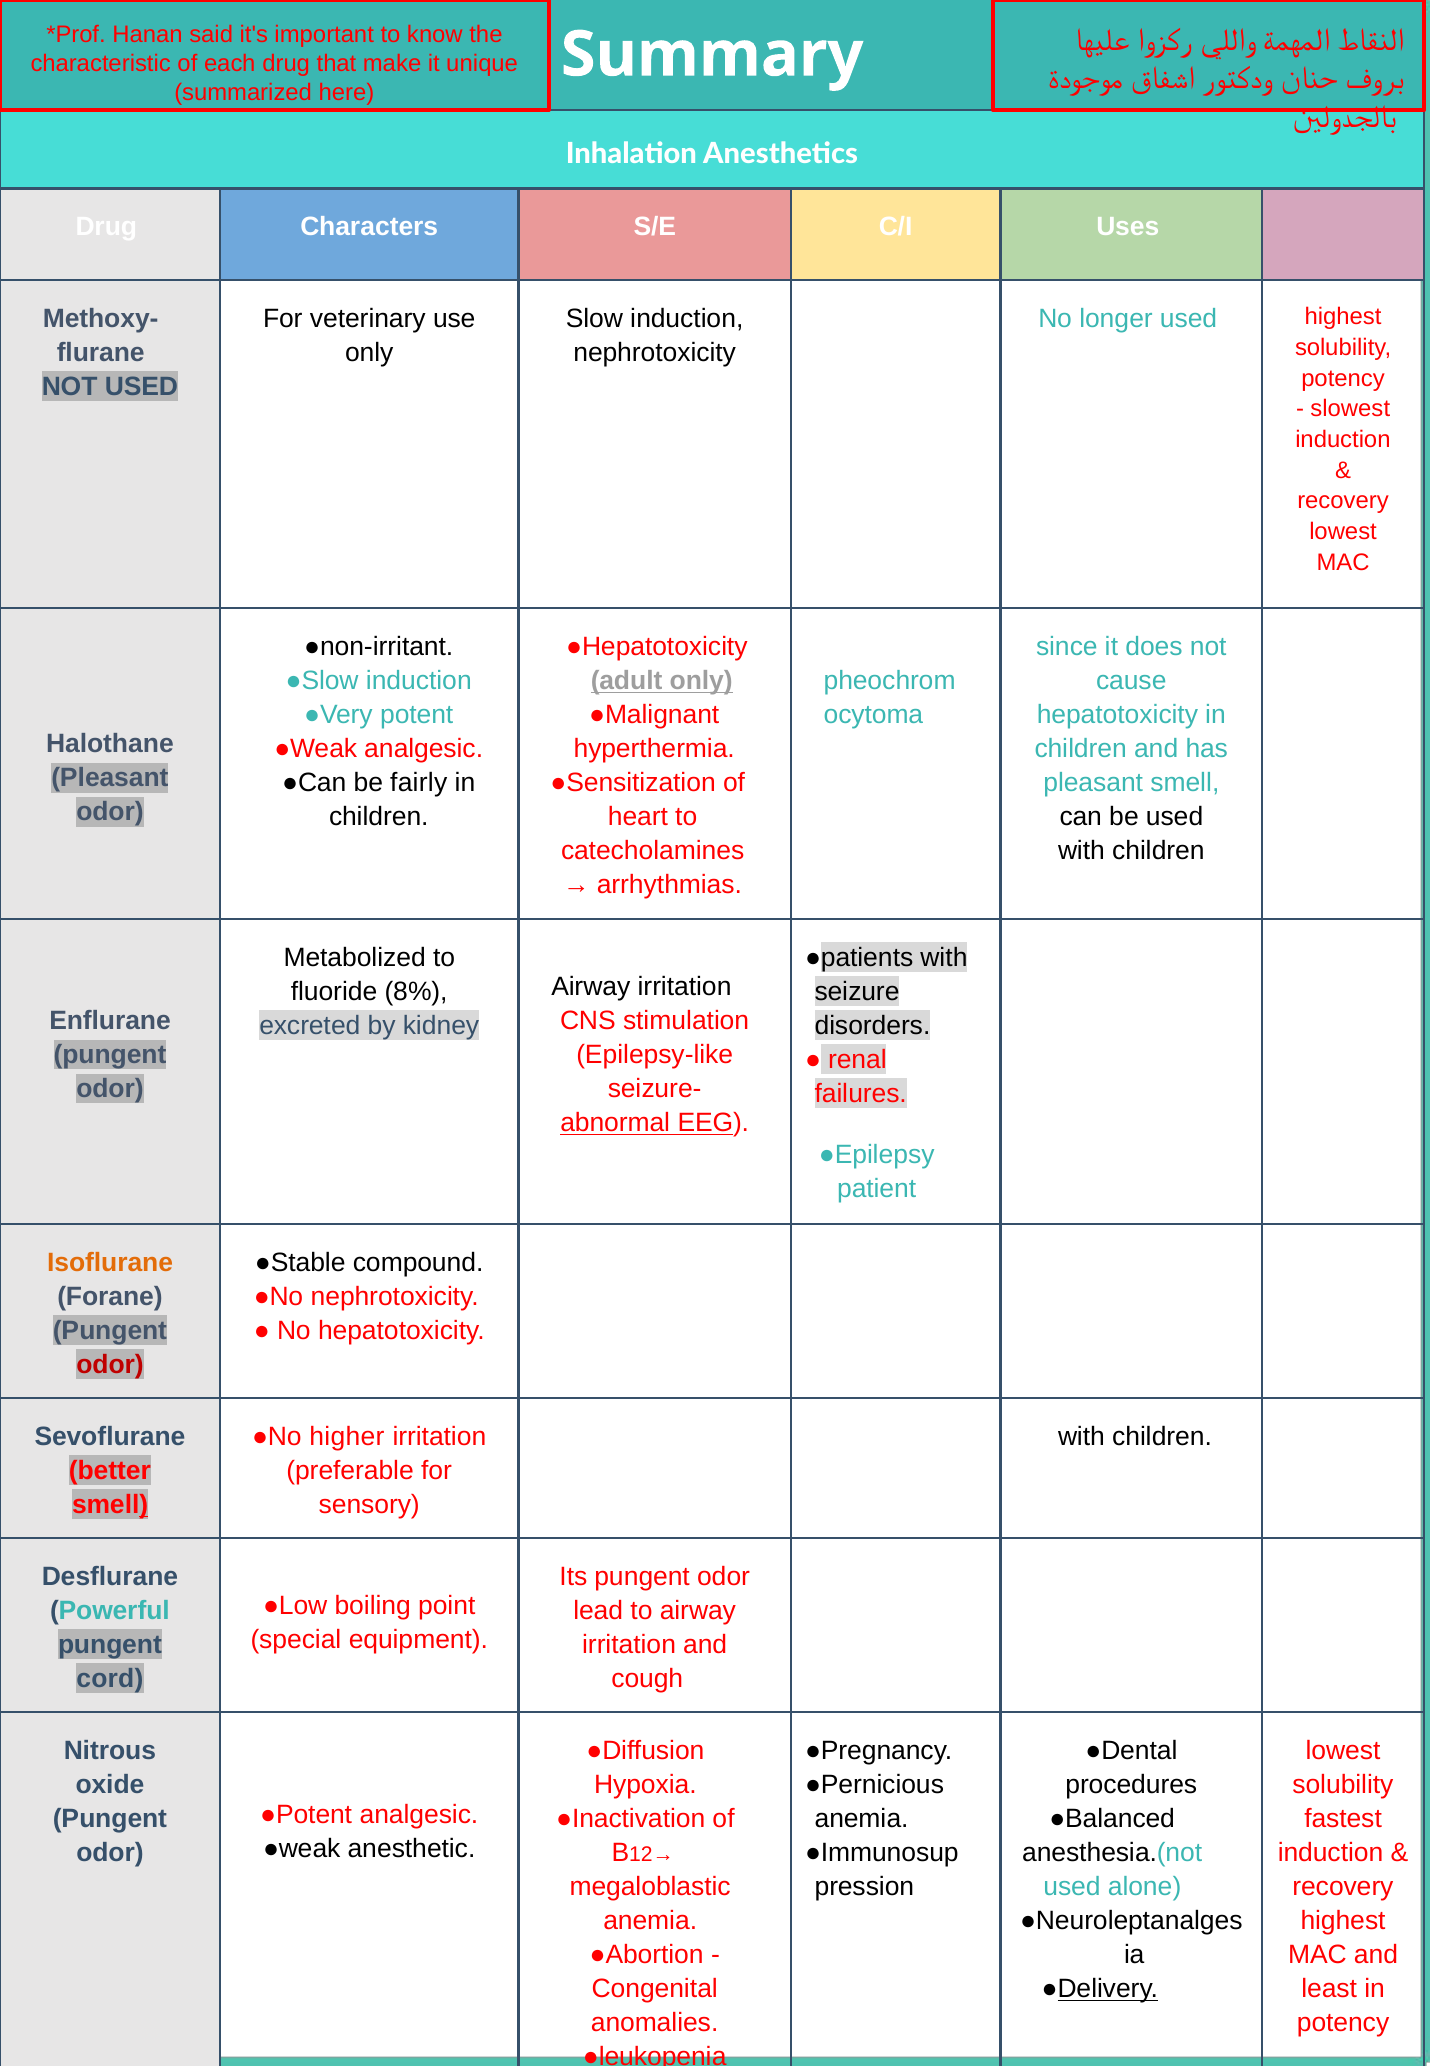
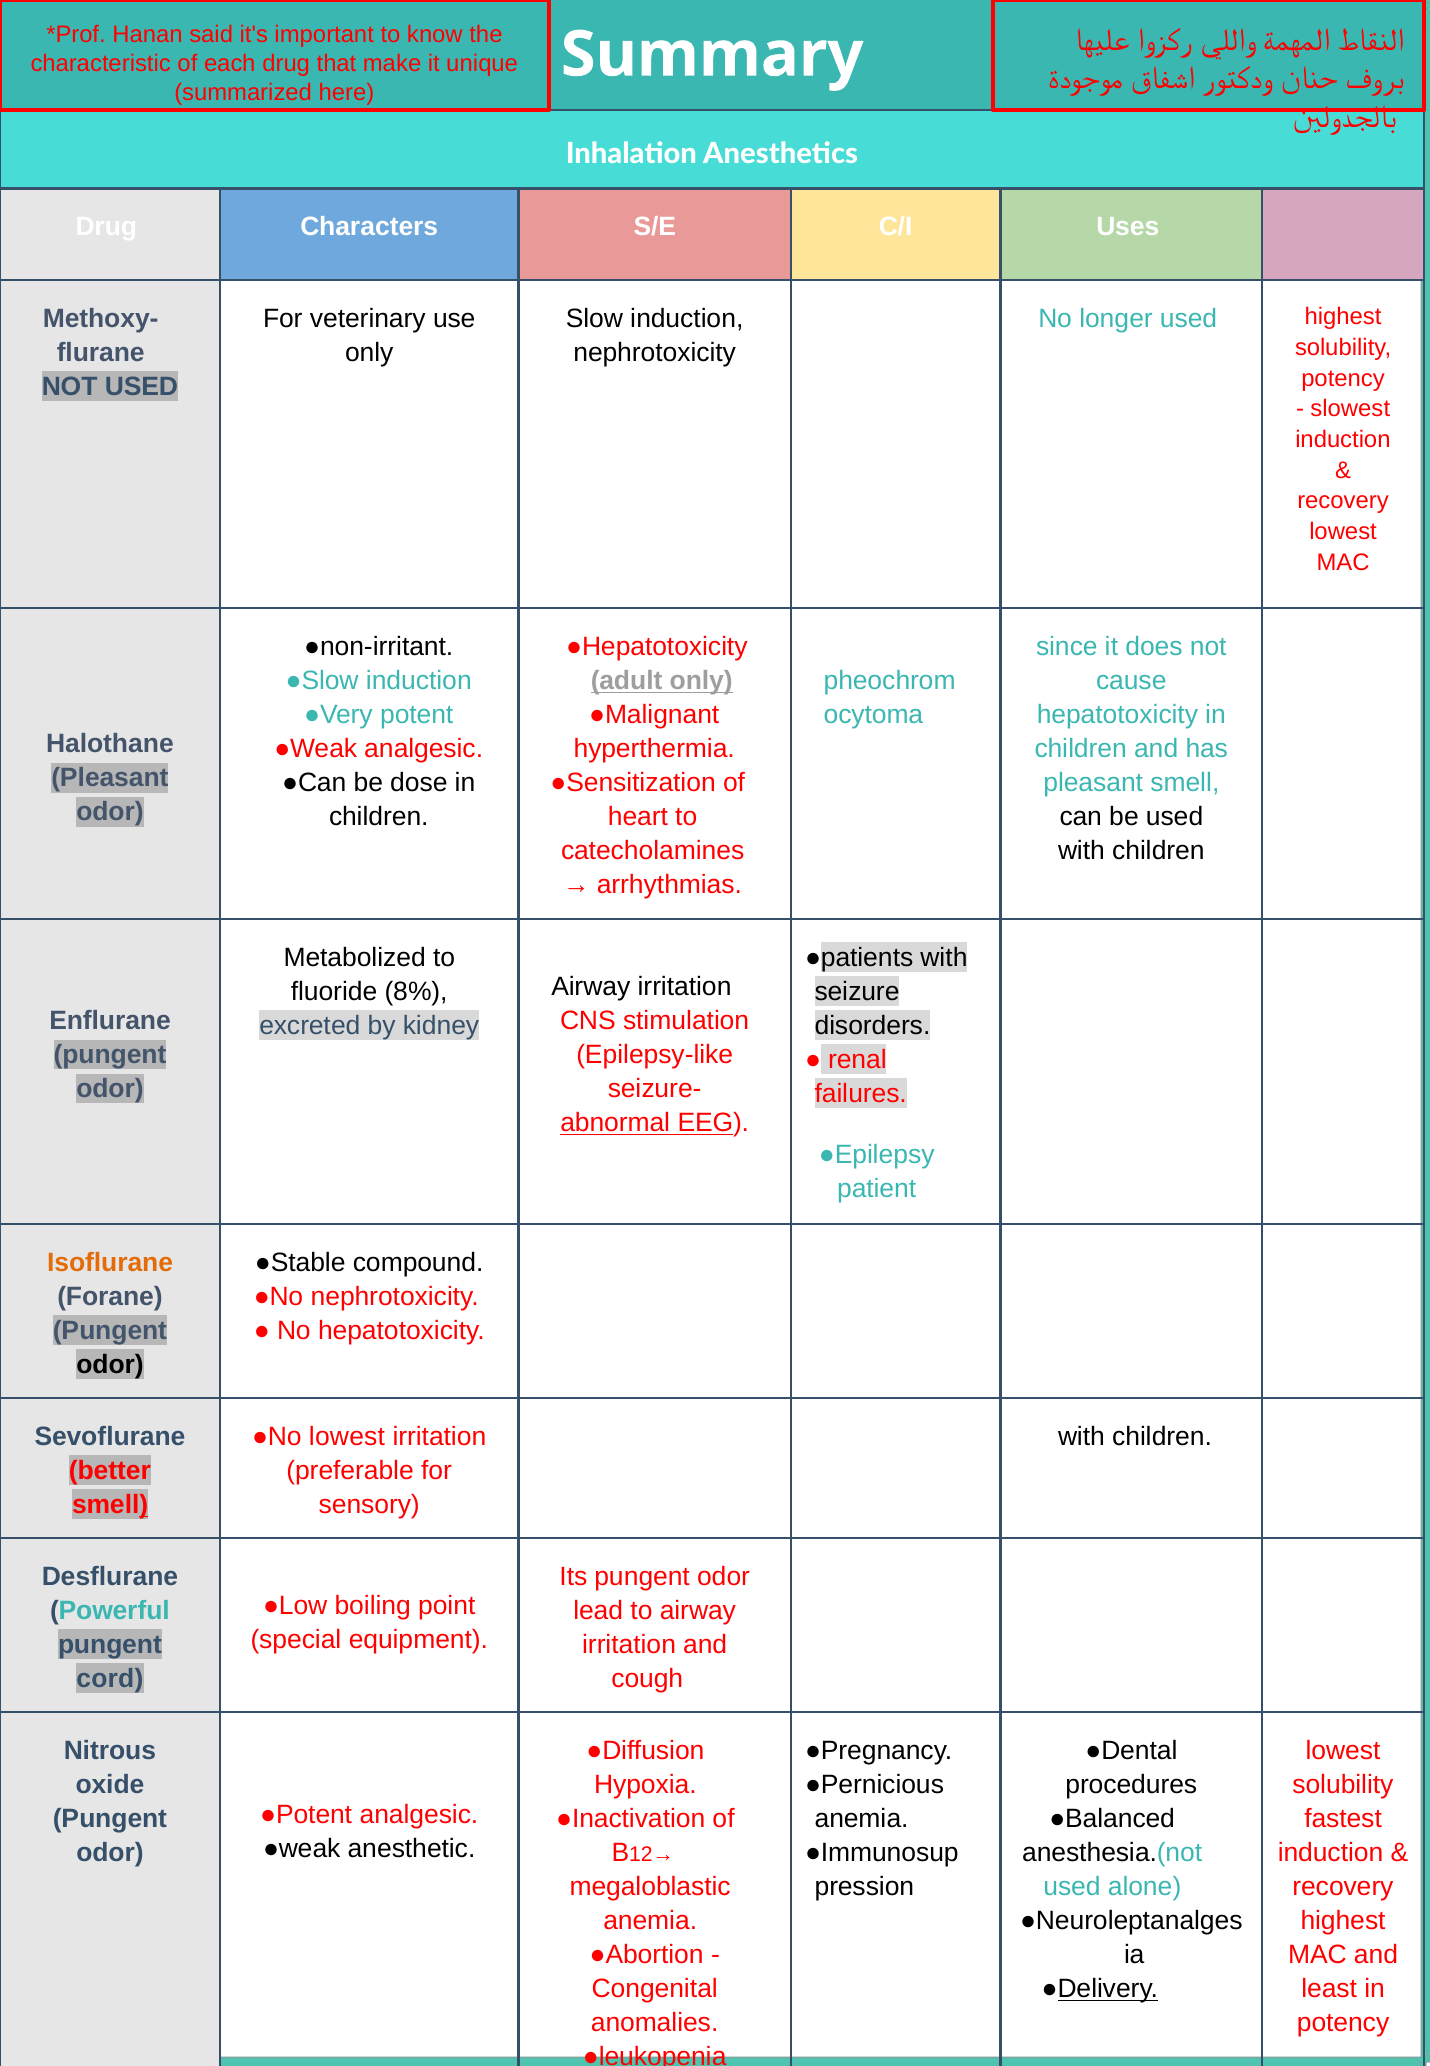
fairly: fairly -> dose (419, 782)
odor colour: red -> black (110, 1364)
higher: higher -> lowest (347, 1436)
